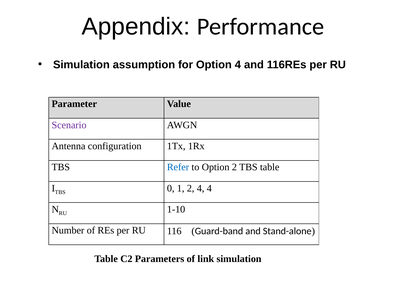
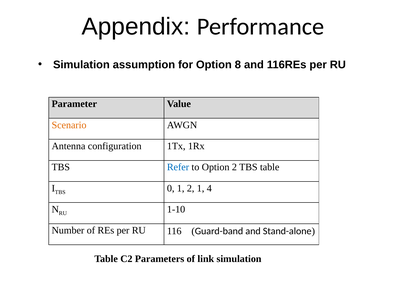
Option 4: 4 -> 8 (238, 65)
Scenario colour: purple -> orange (69, 125)
2 4: 4 -> 1 (201, 188)
